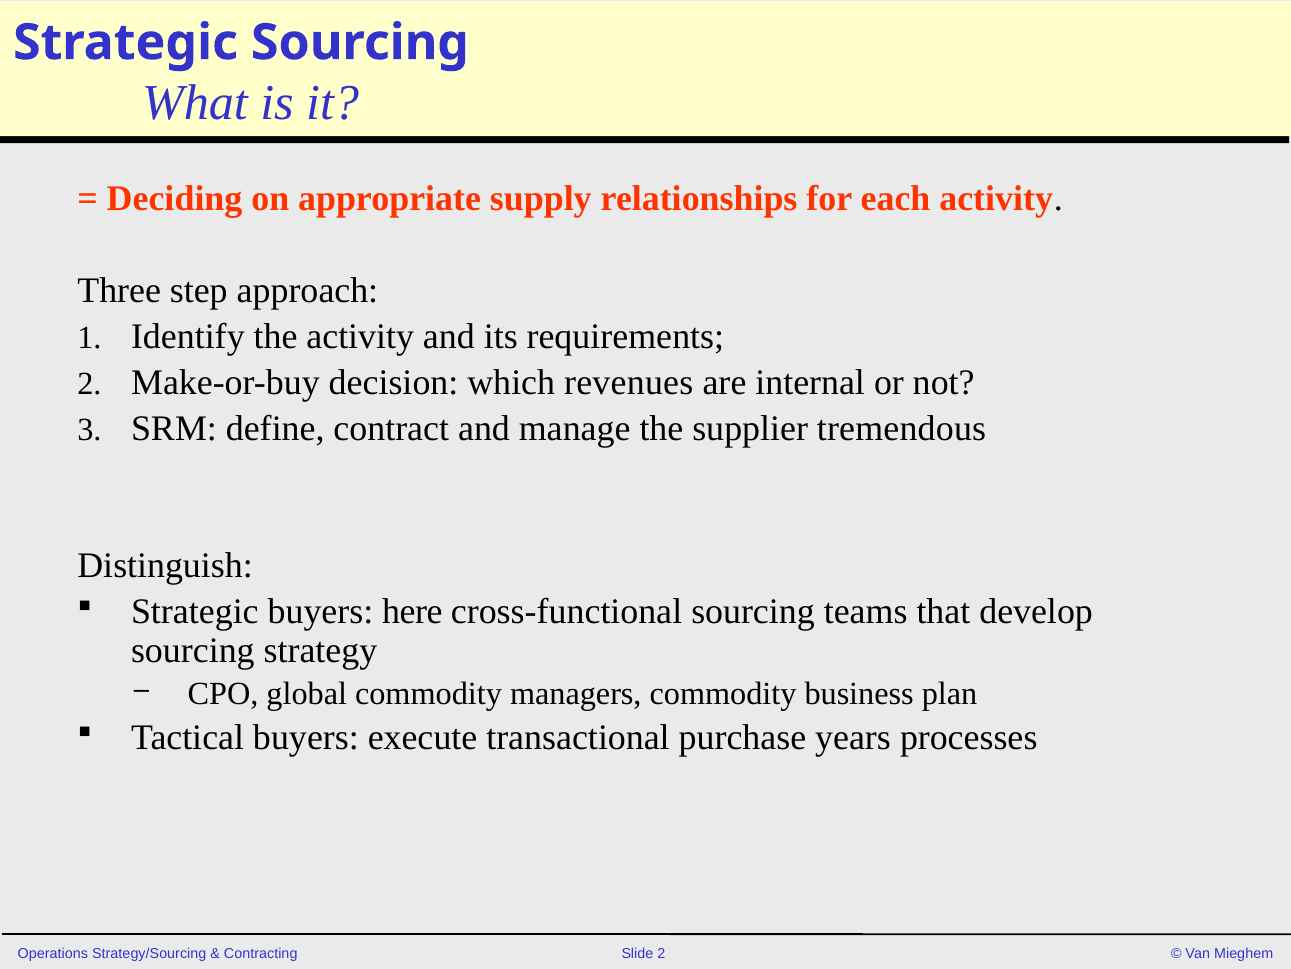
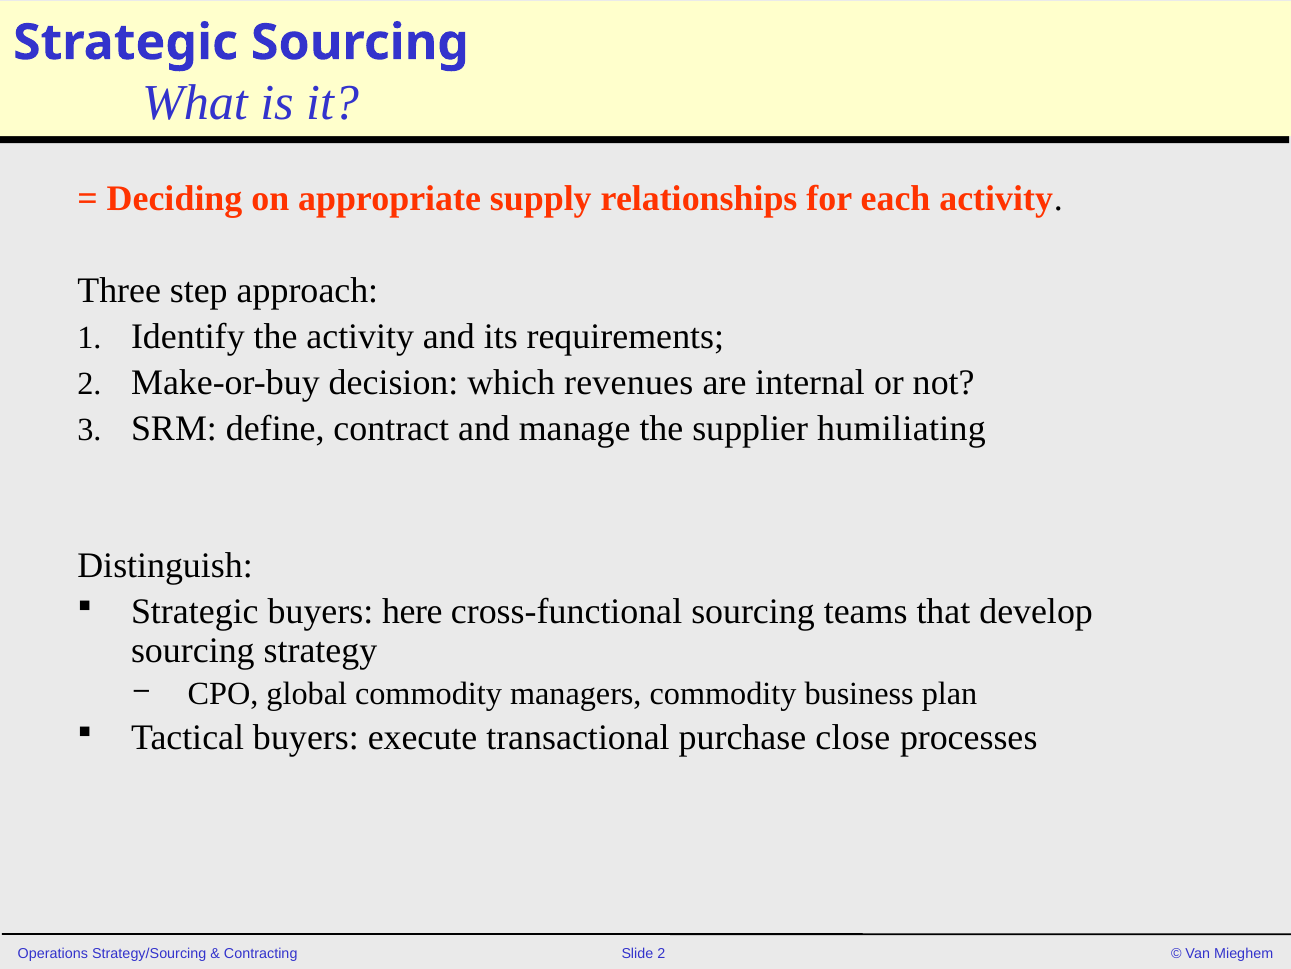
tremendous: tremendous -> humiliating (901, 428)
years: years -> close (853, 737)
